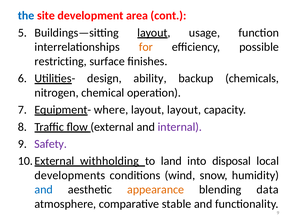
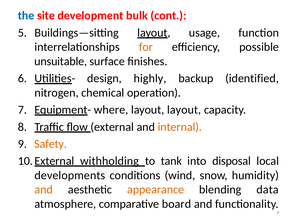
area: area -> bulk (137, 16)
restricting: restricting -> unsuitable (61, 61)
ability: ability -> highly (150, 78)
chemicals: chemicals -> identified (252, 78)
internal colour: purple -> orange (180, 127)
Safety colour: purple -> orange (51, 144)
land: land -> tank (171, 161)
and colour: blue -> orange (44, 189)
stable: stable -> board (177, 204)
